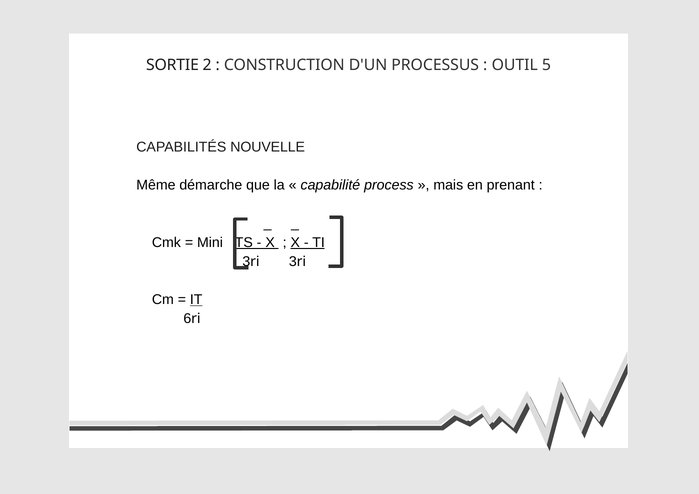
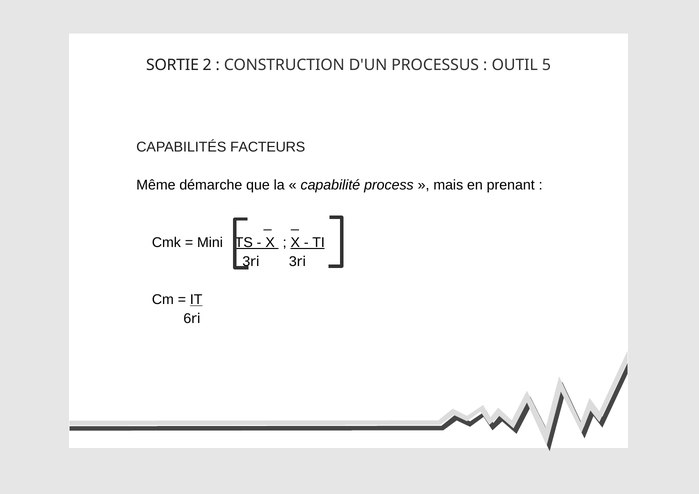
NOUVELLE: NOUVELLE -> FACTEURS (268, 147)
